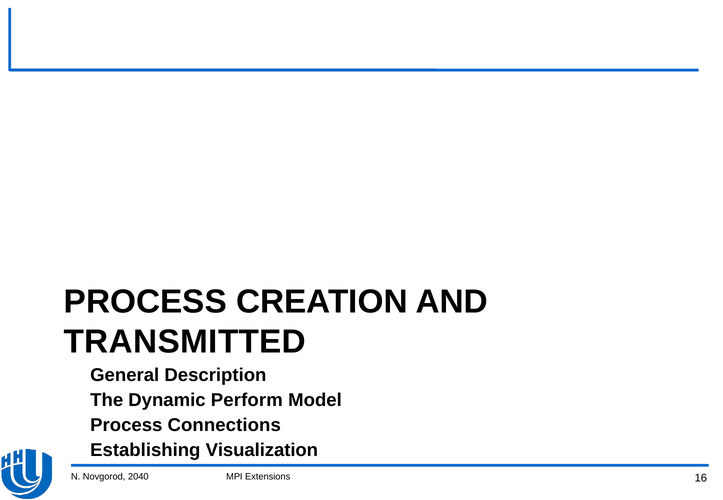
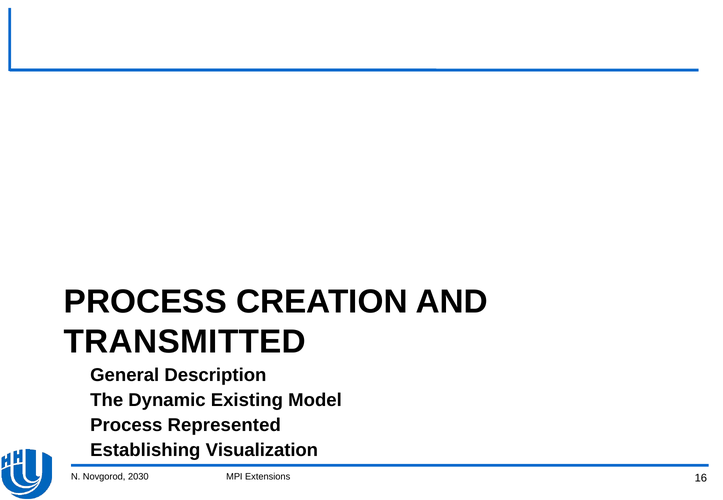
Perform: Perform -> Existing (247, 401)
Connections: Connections -> Represented (224, 426)
2040: 2040 -> 2030 (138, 477)
